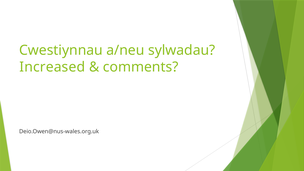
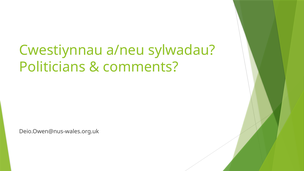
Increased: Increased -> Politicians (52, 67)
